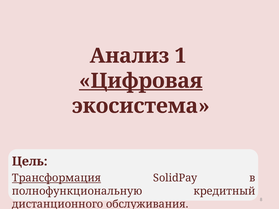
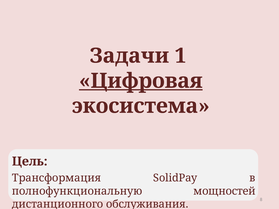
Анализ: Анализ -> Задачи (129, 56)
Трансформация underline: present -> none (56, 178)
кредитный: кредитный -> мощностей (225, 191)
